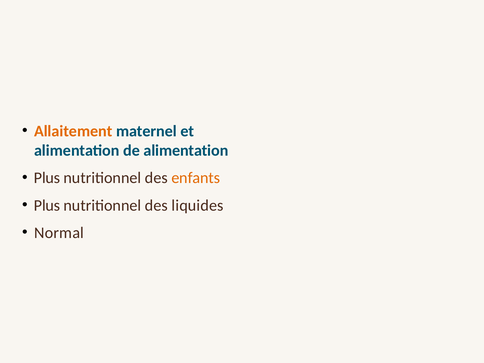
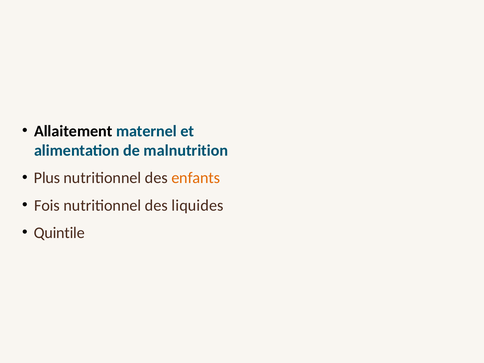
Allaitement colour: orange -> black (73, 131)
de alimentation: alimentation -> malnutrition (186, 151)
Plus: Plus -> Fois (47, 205)
Normal: Normal -> Quintile (59, 233)
